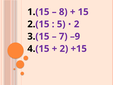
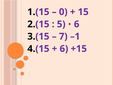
8: 8 -> 0 (63, 12)
5 2: 2 -> 6 (77, 24)
–9: –9 -> –1 (75, 36)
2: 2 -> 6 (64, 49)
